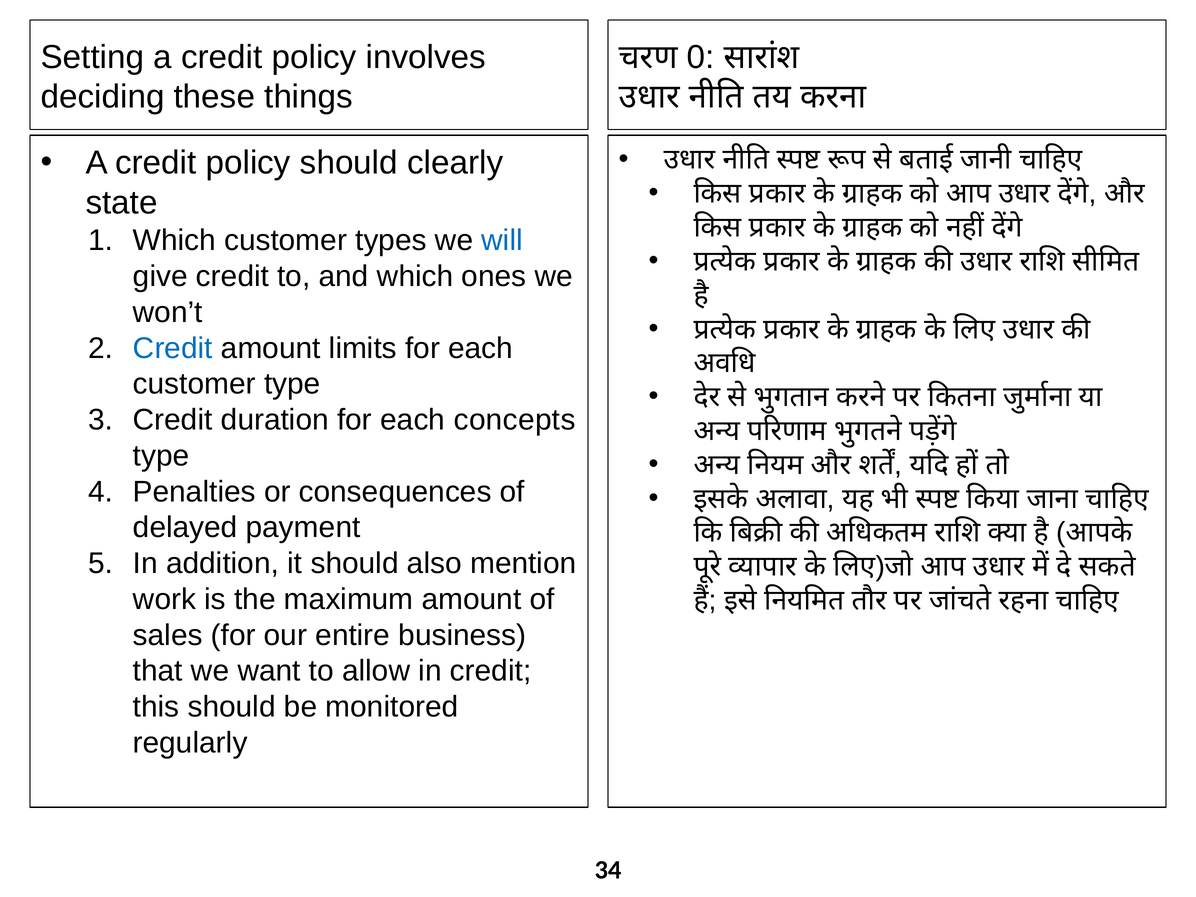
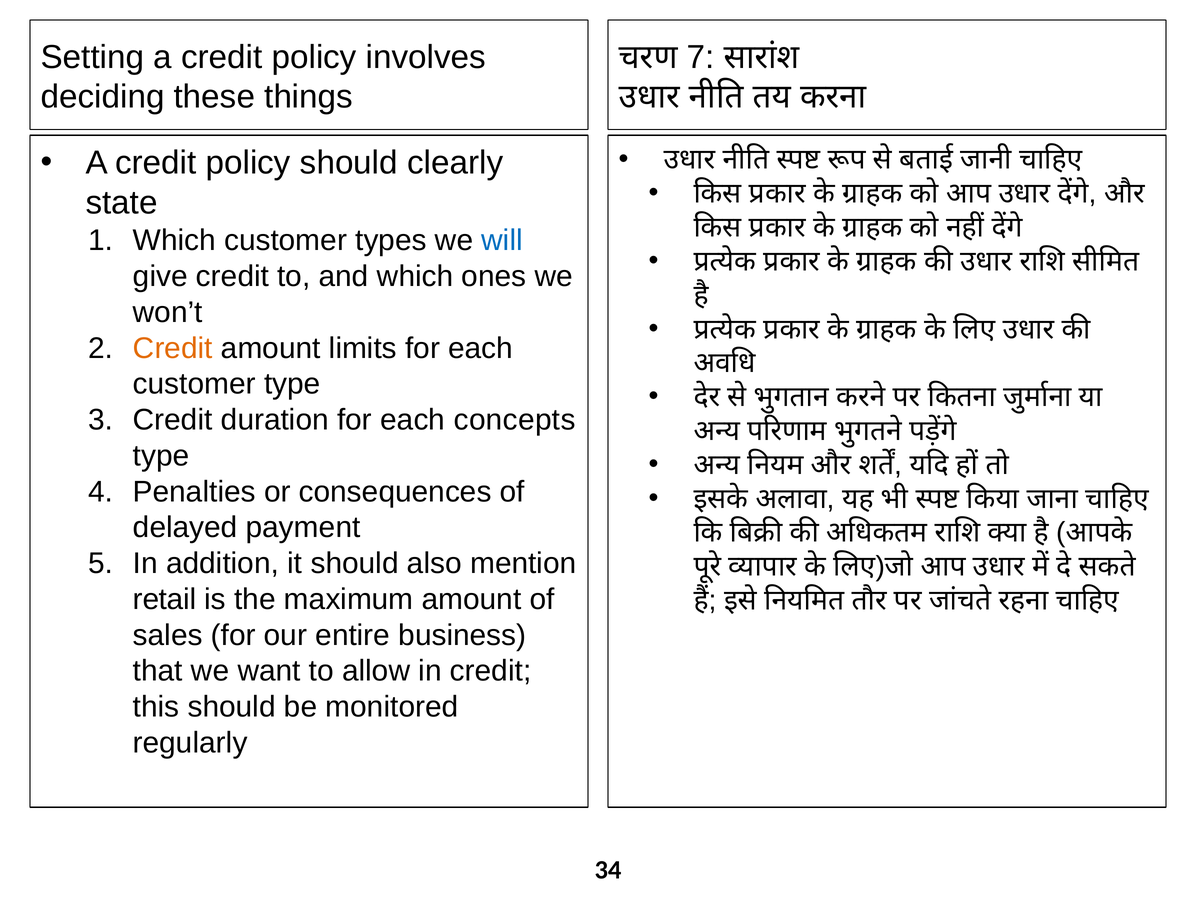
0: 0 -> 7 (701, 57)
Credit colour: blue -> orange (173, 348)
work: work -> retail (165, 599)
